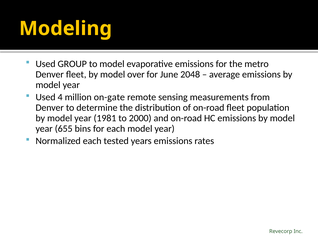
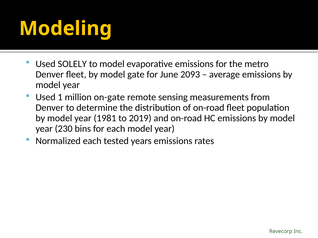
GROUP: GROUP -> SOLELY (72, 64)
over: over -> gate (136, 75)
2048: 2048 -> 2093 (190, 75)
4: 4 -> 1 (60, 97)
2000: 2000 -> 2019 (140, 118)
655: 655 -> 230 (64, 129)
